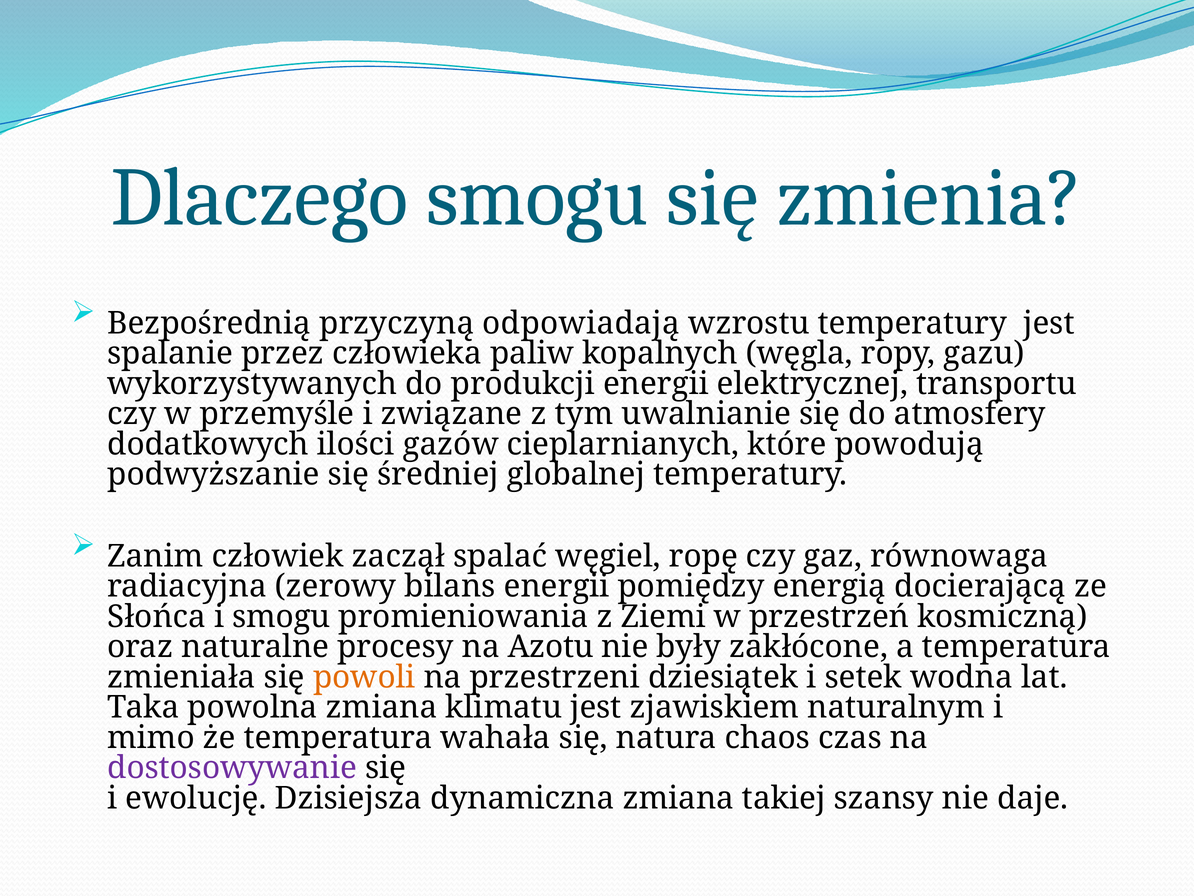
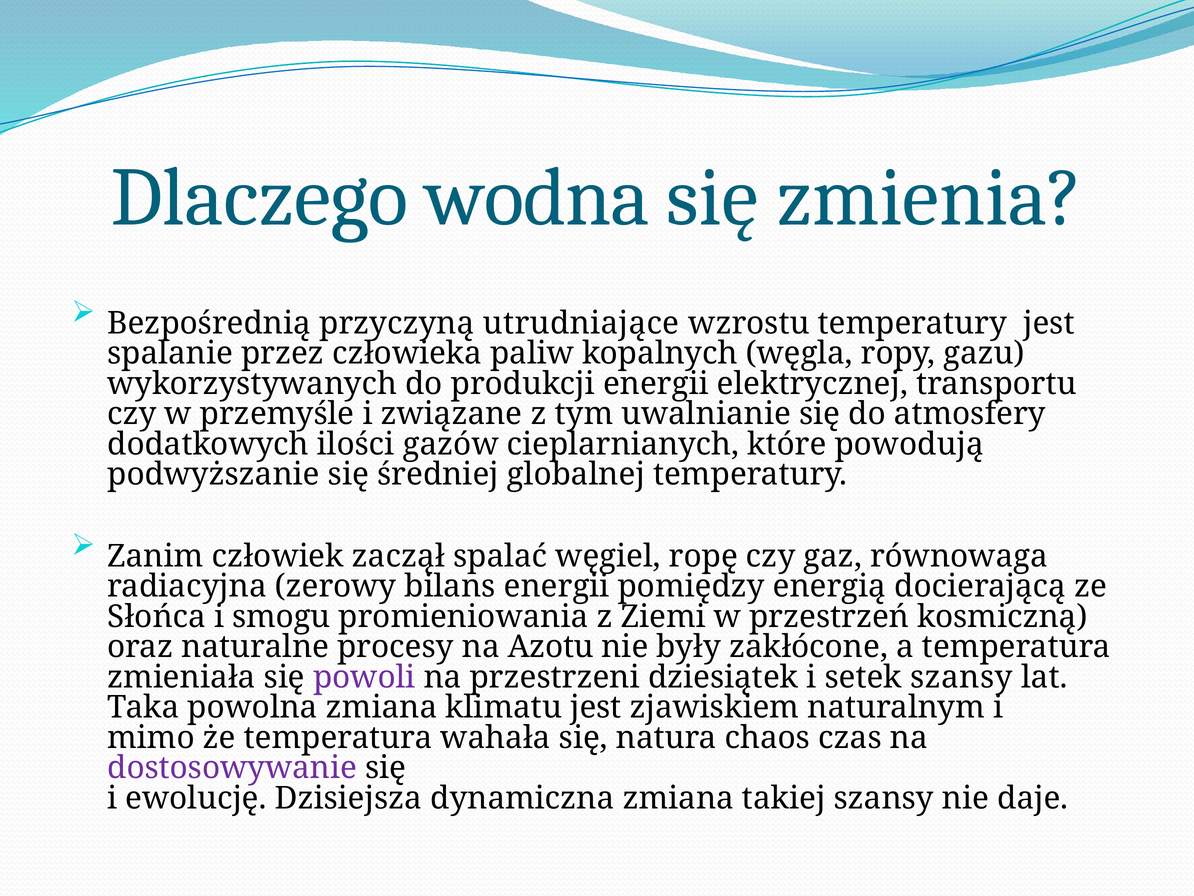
Dlaczego smogu: smogu -> wodna (538, 197)
odpowiadają: odpowiadają -> utrudniające (581, 323)
powoli colour: orange -> purple (364, 677)
setek wodna: wodna -> szansy (961, 677)
